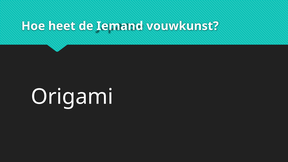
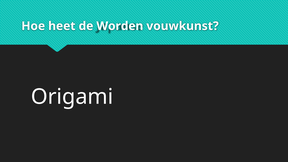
Iemand: Iemand -> Worden (120, 26)
